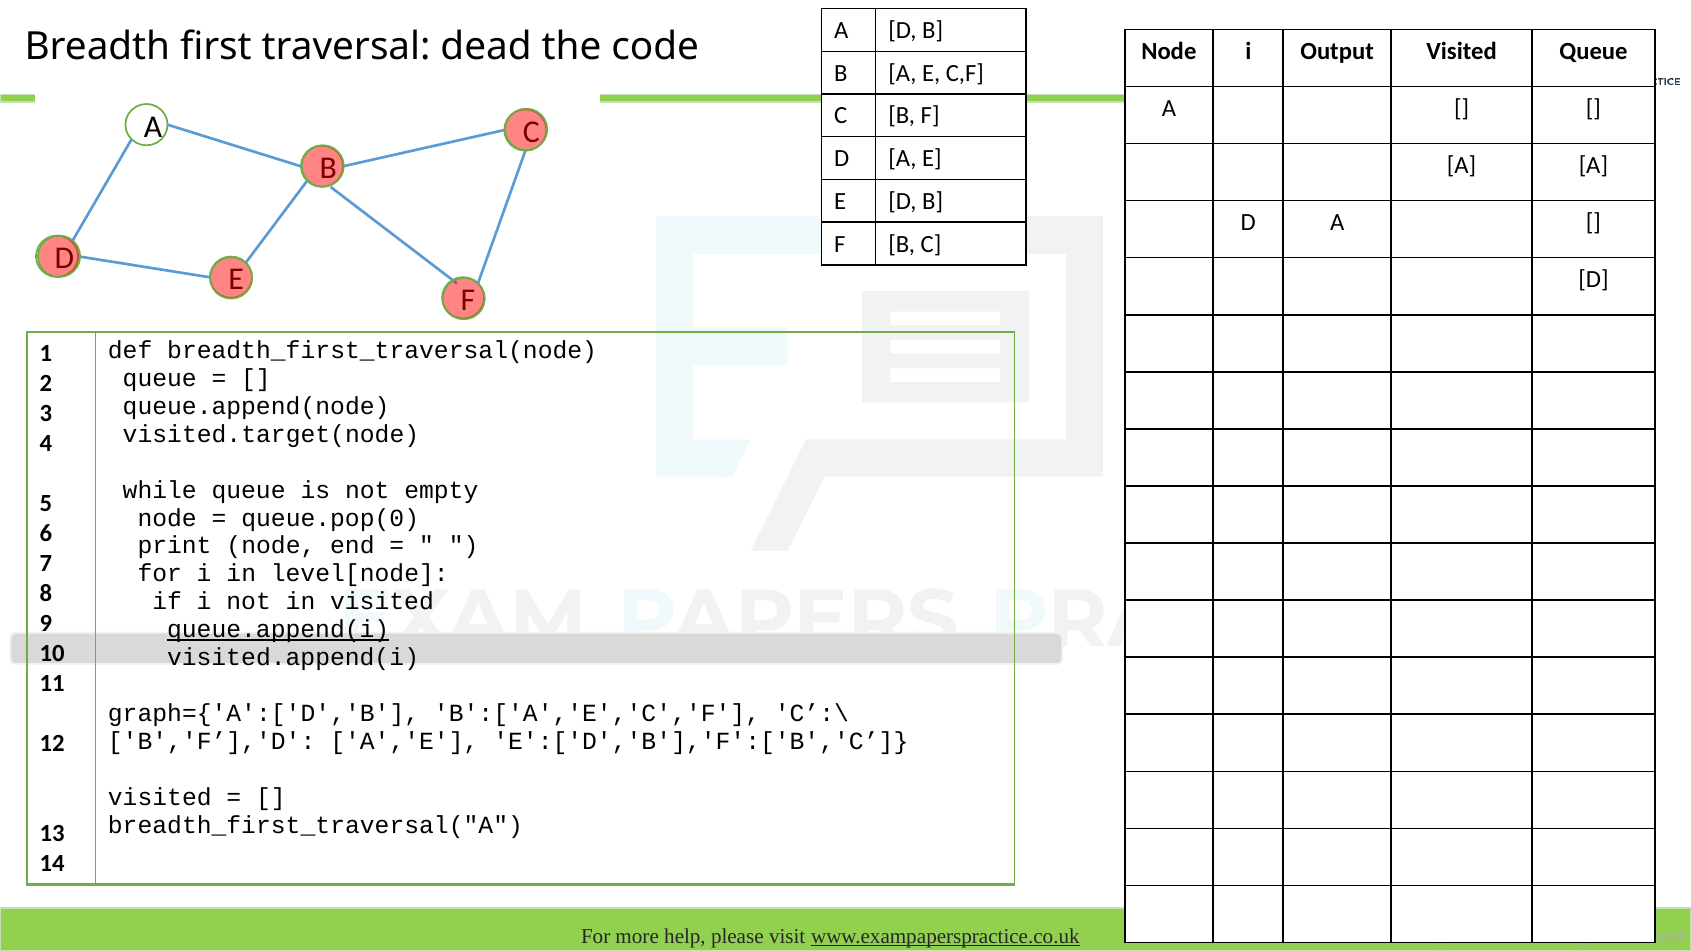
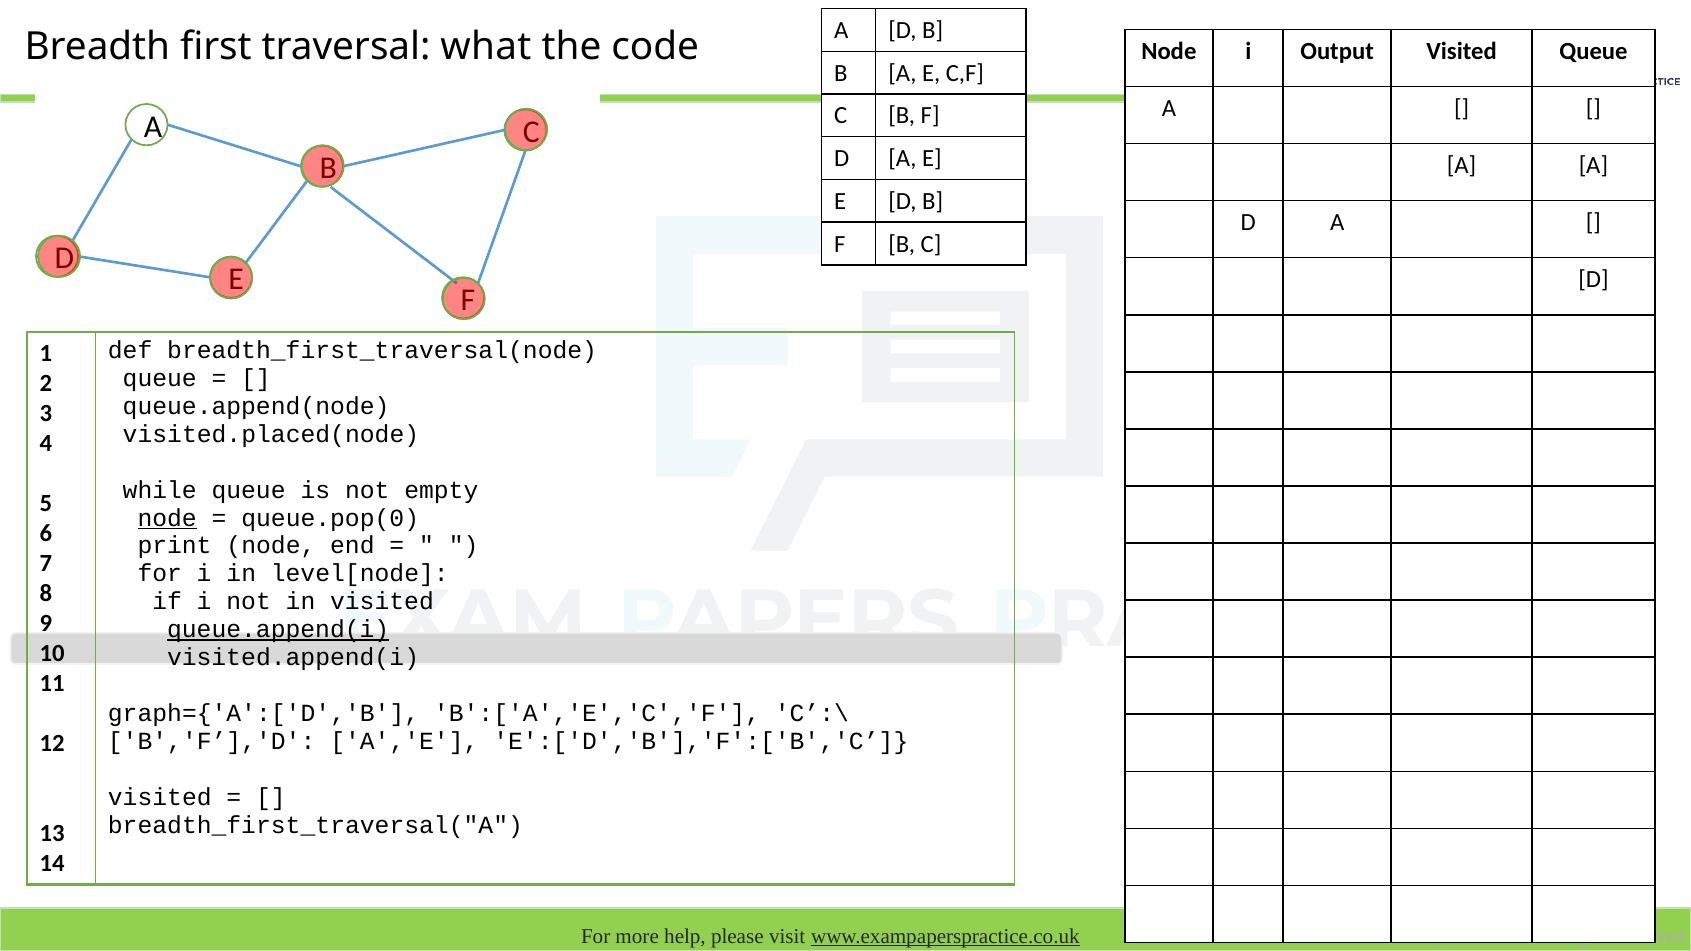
dead: dead -> what (486, 47)
visited.target(node: visited.target(node -> visited.placed(node (271, 434)
node underline: none -> present (167, 518)
